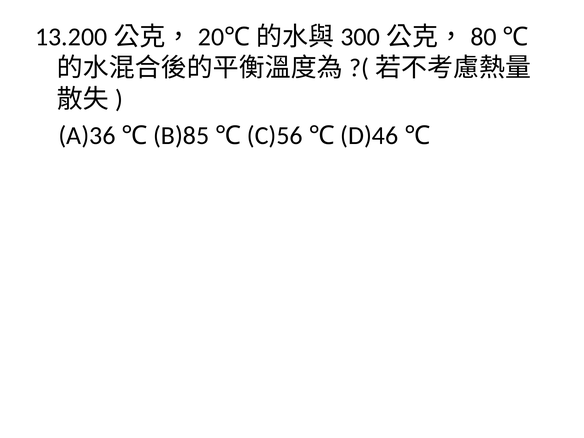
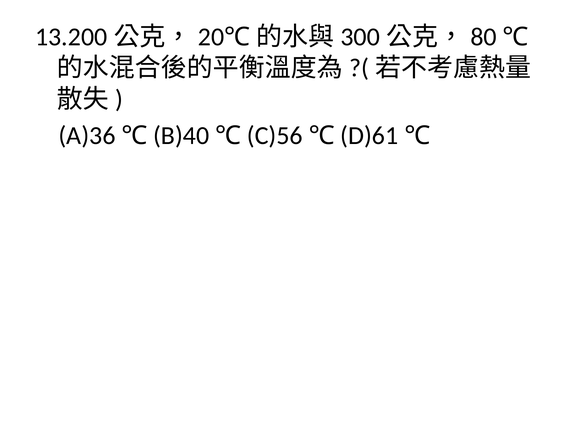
B)85: B)85 -> B)40 (181, 136)
D)46: D)46 -> D)61 (369, 136)
